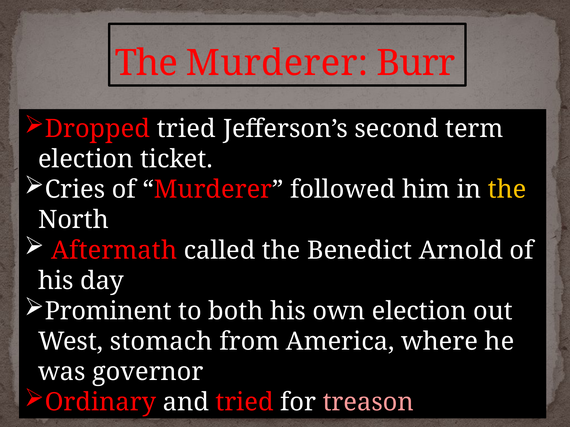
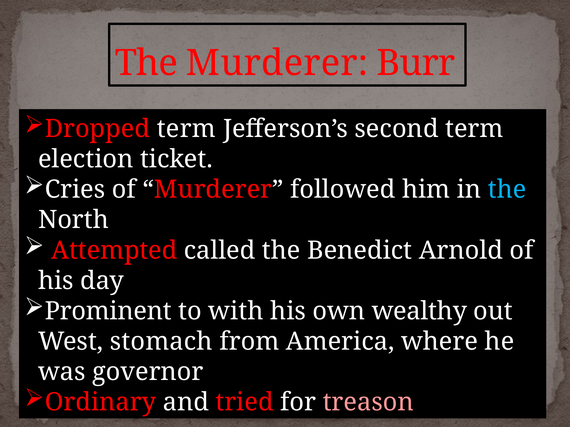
Dropped tried: tried -> term (186, 129)
the colour: yellow -> light blue (507, 190)
Aftermath: Aftermath -> Attempted (114, 251)
both: both -> with (236, 311)
own election: election -> wealthy (419, 311)
